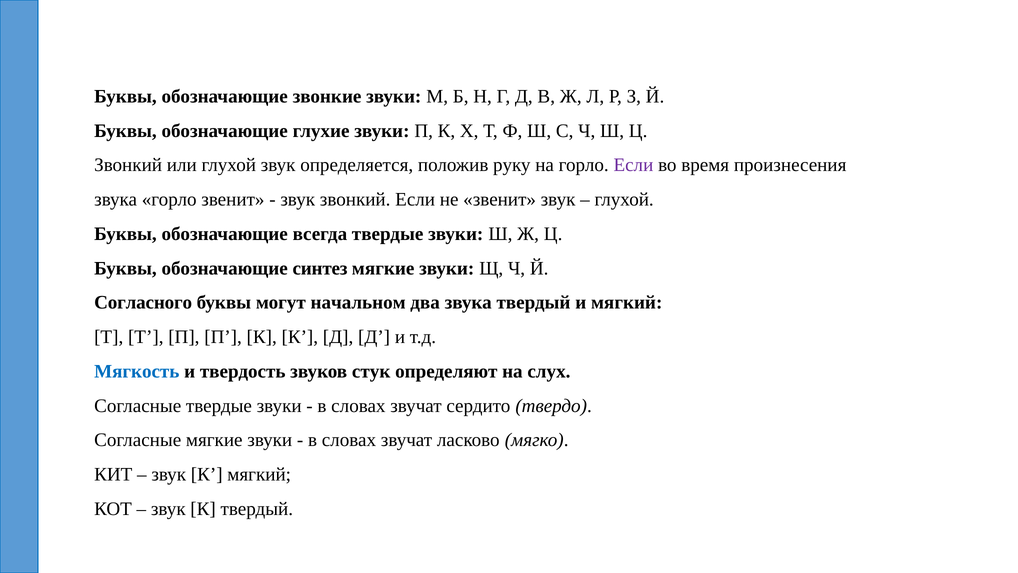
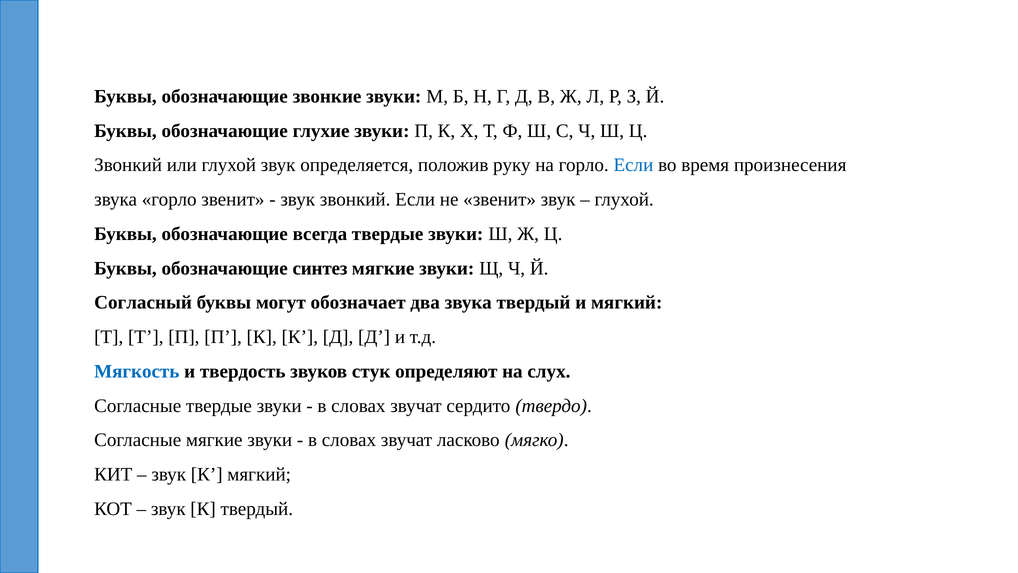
Если colour: purple -> blue (633, 165)
Согласного: Согласного -> Согласный (143, 302)
начальном: начальном -> обозначает (358, 302)
